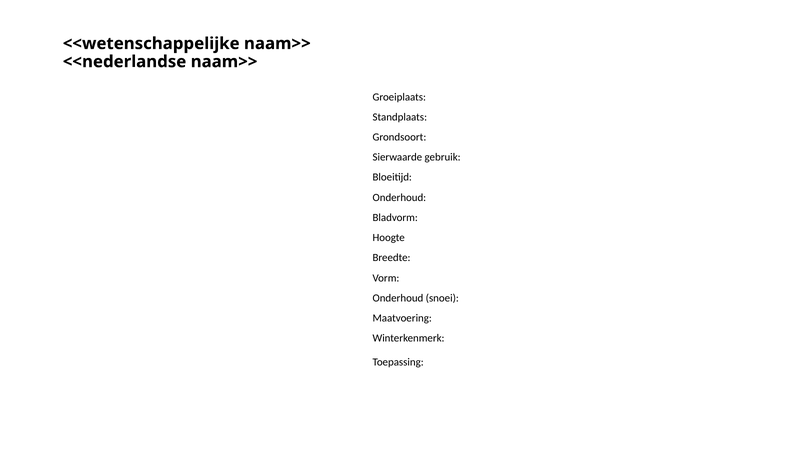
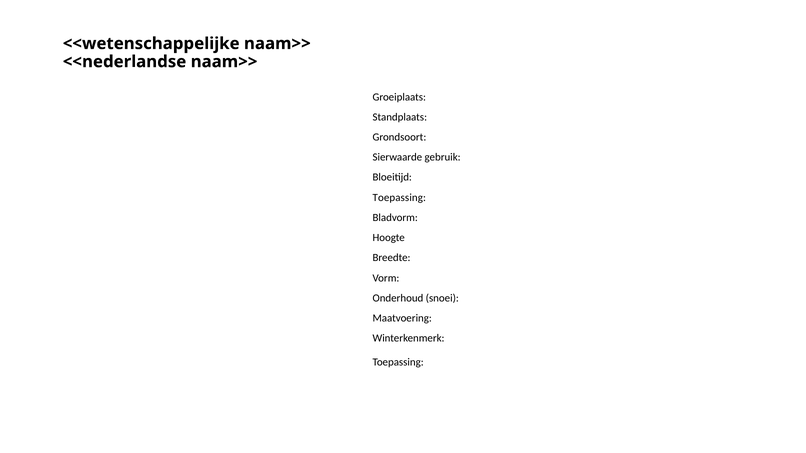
Onderhoud: Onderhoud -> Toepassing (399, 198)
